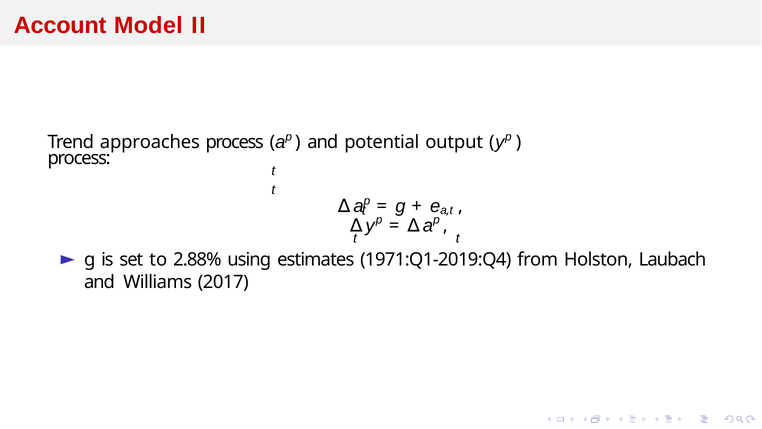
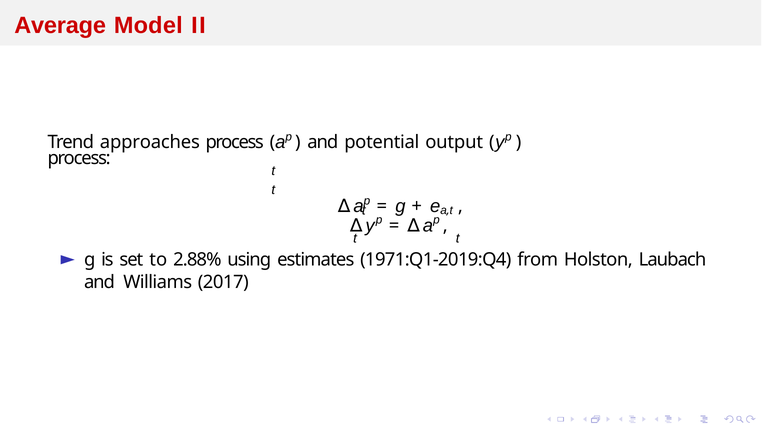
Account: Account -> Average (60, 26)
